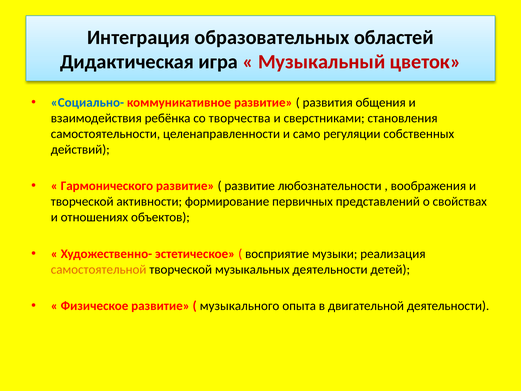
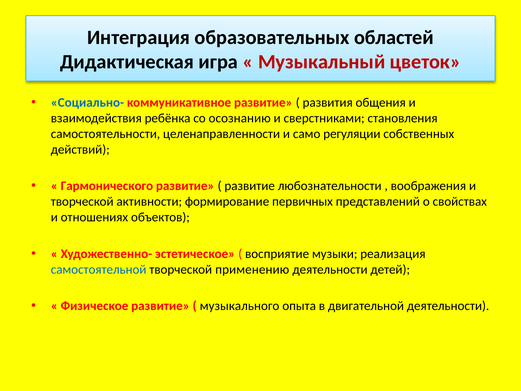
творчества: творчества -> осознанию (240, 118)
самостоятельной colour: orange -> blue (99, 269)
музыкальных: музыкальных -> применению (252, 269)
